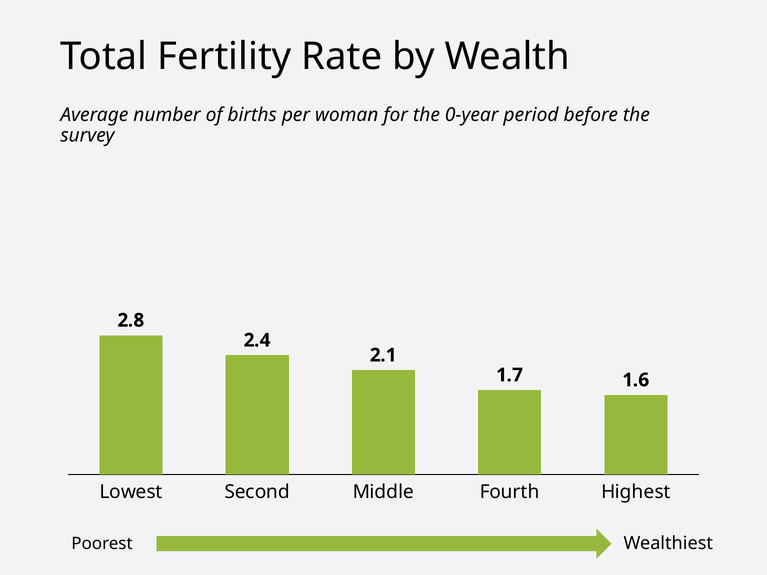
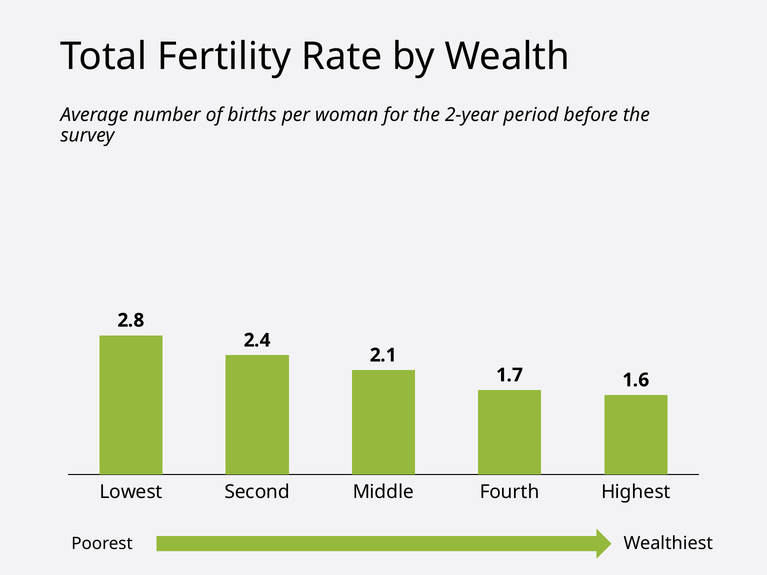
0-year: 0-year -> 2-year (472, 115)
